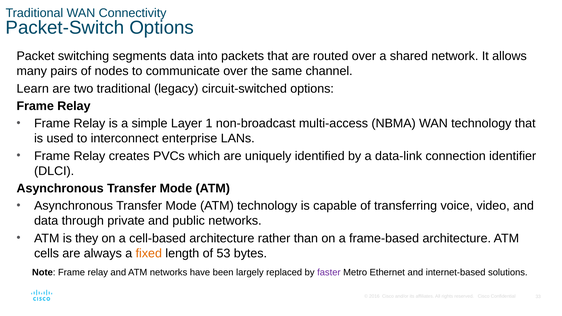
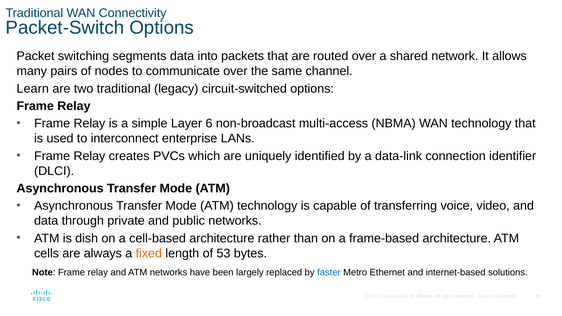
1: 1 -> 6 (209, 124)
they: they -> dish (87, 238)
faster colour: purple -> blue (329, 273)
